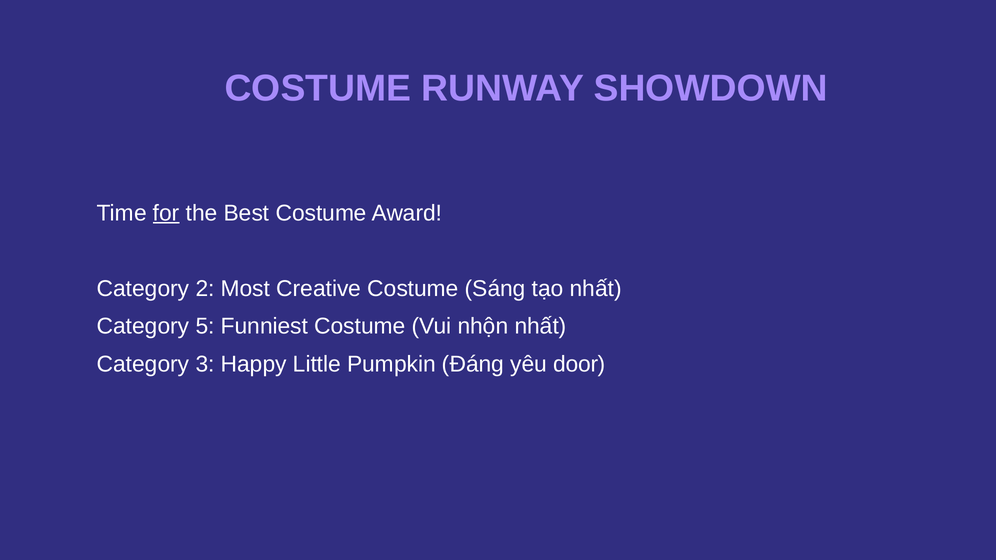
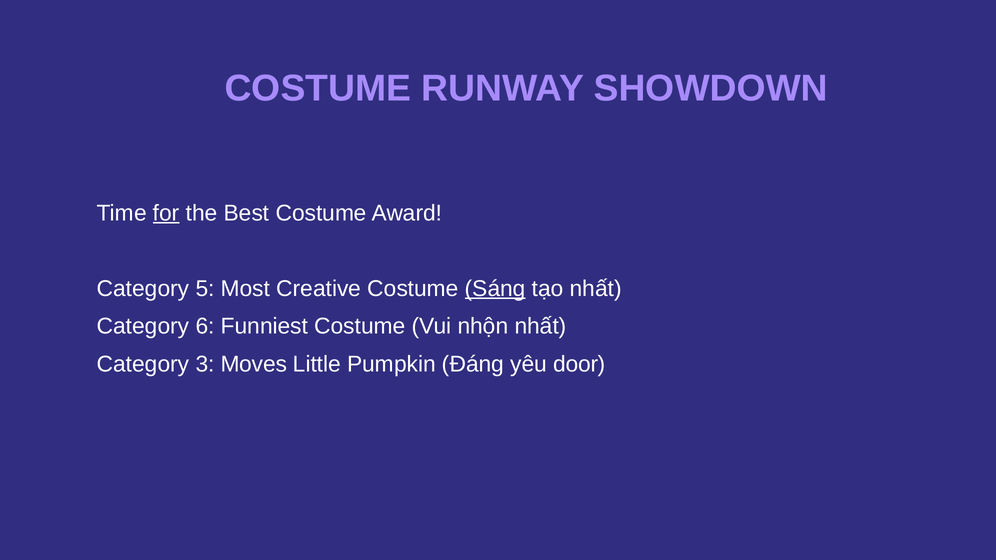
2: 2 -> 5 (205, 289)
Sáng underline: none -> present (495, 289)
5: 5 -> 6 (205, 326)
Happy: Happy -> Moves (254, 364)
